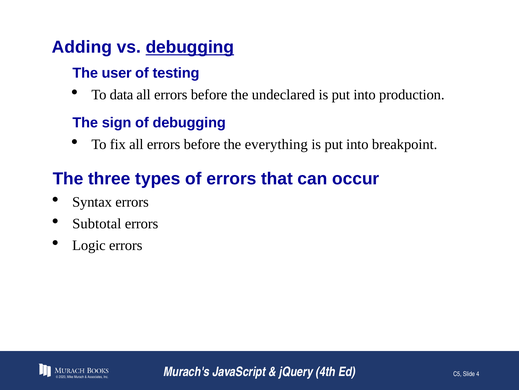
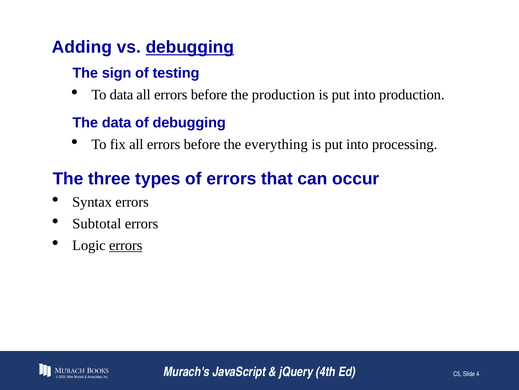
user: user -> sign (117, 73)
the undeclared: undeclared -> production (283, 94)
The sign: sign -> data (117, 123)
breakpoint: breakpoint -> processing (405, 144)
errors underline: none -> present (126, 245)
